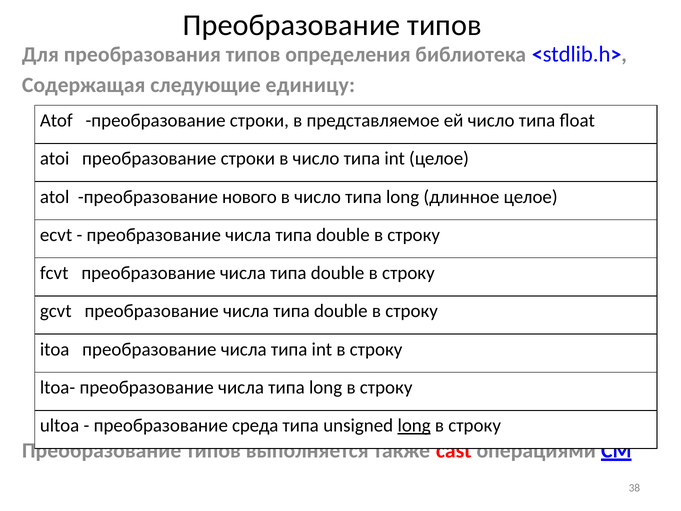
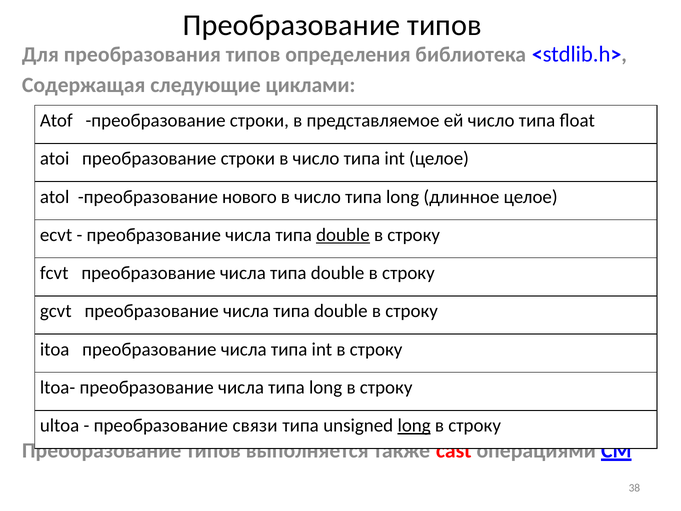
единицу: единицу -> циклами (311, 85)
double underline: none -> present (343, 235)
среда: среда -> связи (255, 425)
